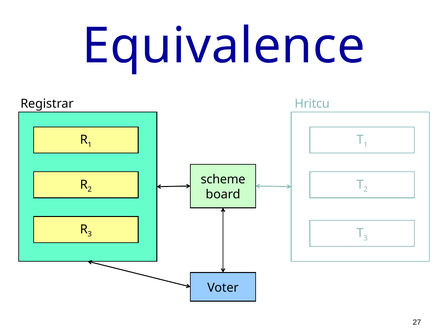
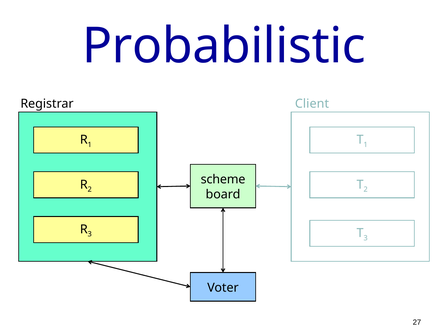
Equivalence: Equivalence -> Probabilistic (224, 46)
Hritcu: Hritcu -> Client (312, 104)
